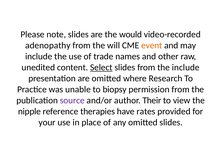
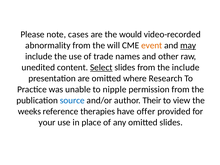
note slides: slides -> cases (78, 34)
adenopathy: adenopathy -> abnormality (48, 45)
may underline: none -> present (188, 45)
biopsy: biopsy -> nipple (115, 89)
source colour: purple -> blue (72, 100)
nipple: nipple -> weeks (29, 111)
rates: rates -> offer (146, 111)
